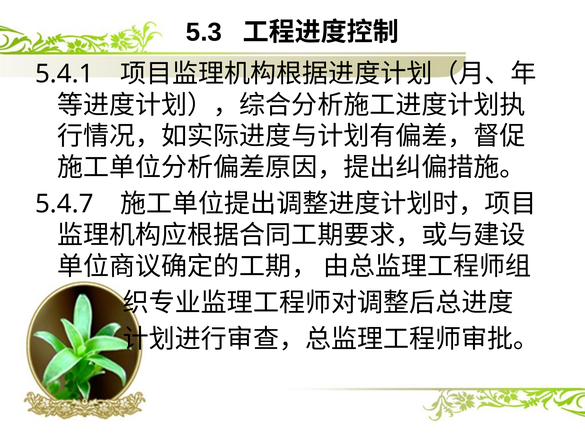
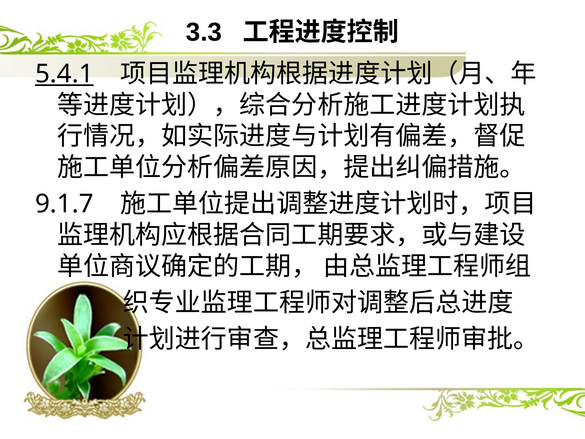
5.3: 5.3 -> 3.3 (204, 32)
5.4.1 underline: none -> present (64, 74)
5.4.7: 5.4.7 -> 9.1.7 (64, 204)
